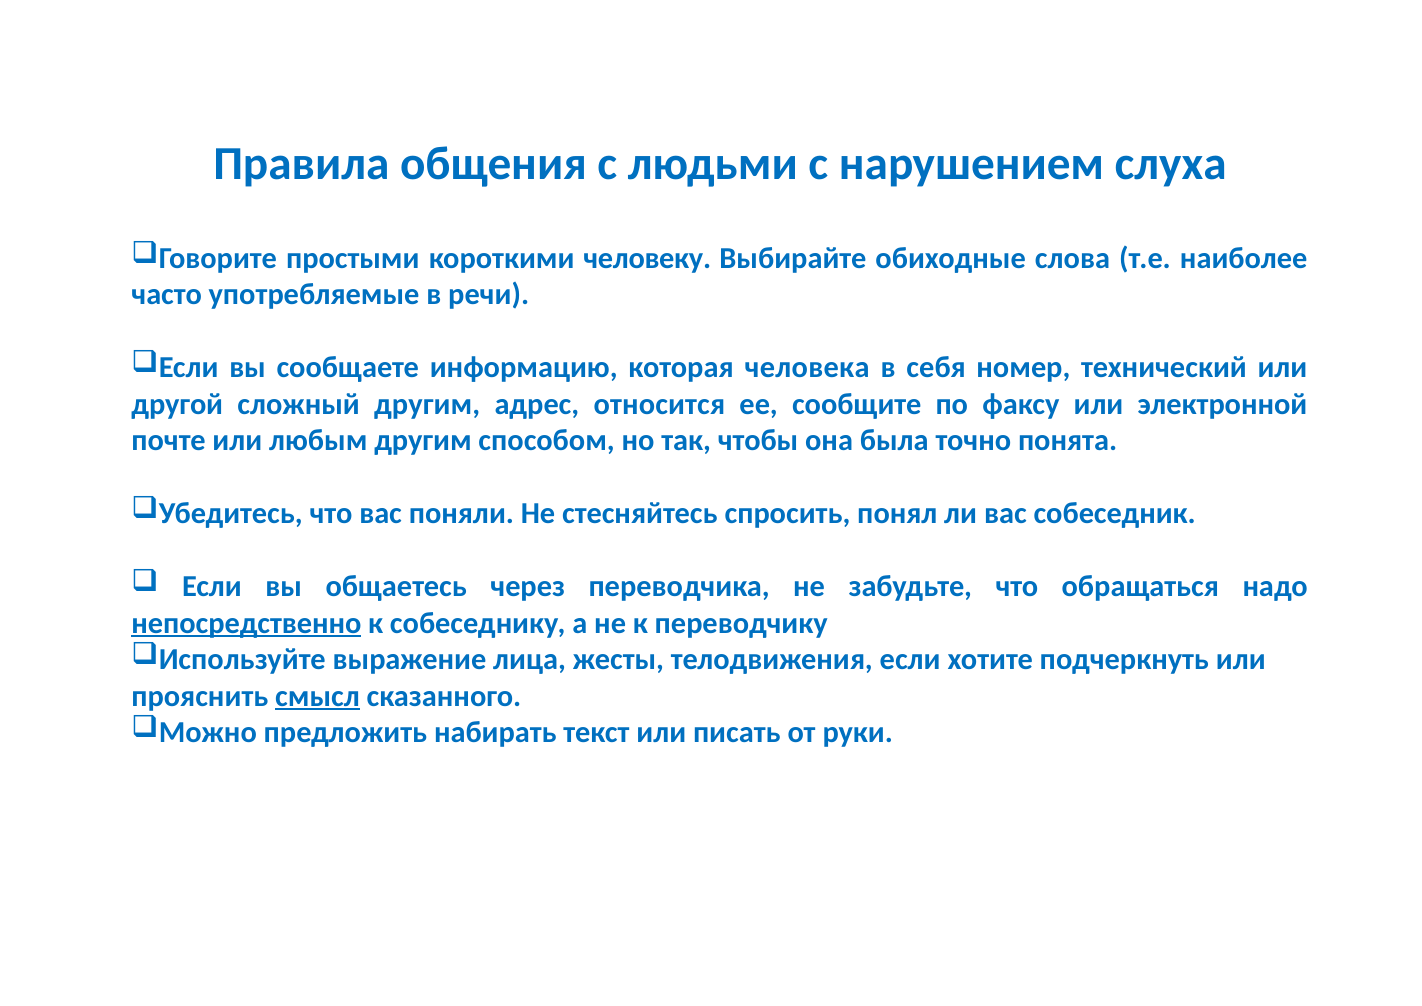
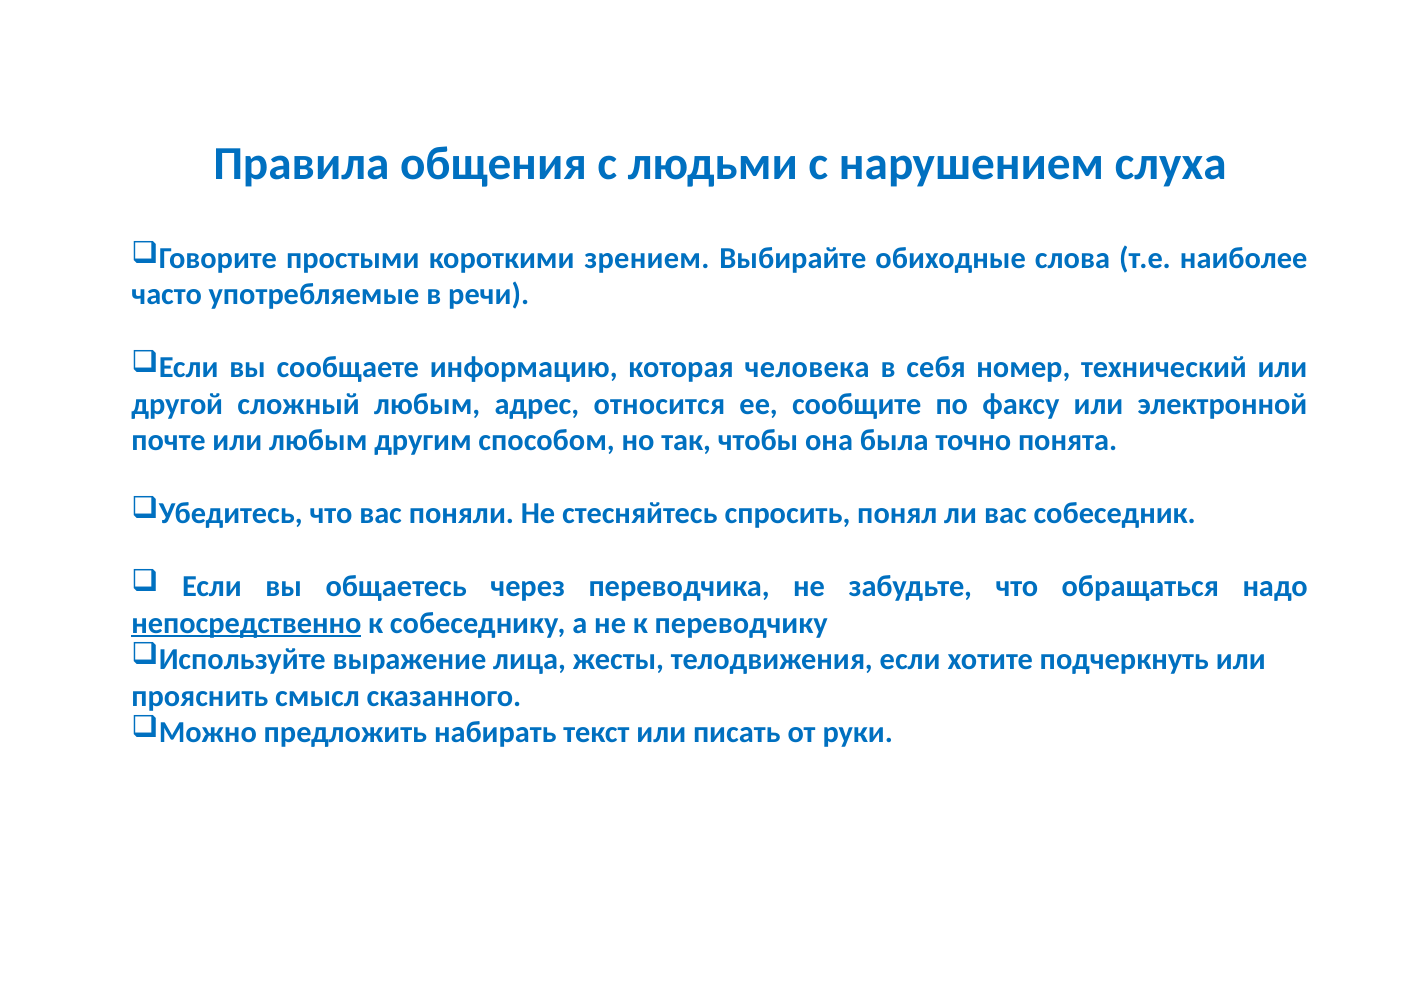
человеку: человеку -> зрением (647, 258)
сложный другим: другим -> любым (427, 404)
смысл underline: present -> none (317, 696)
